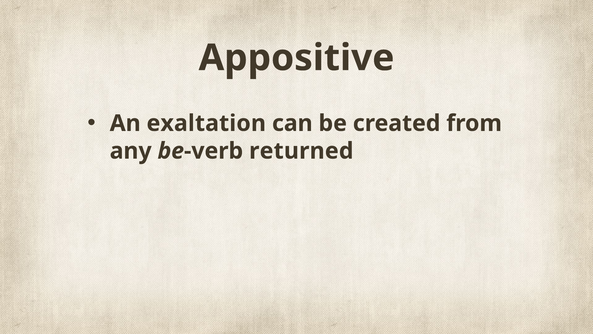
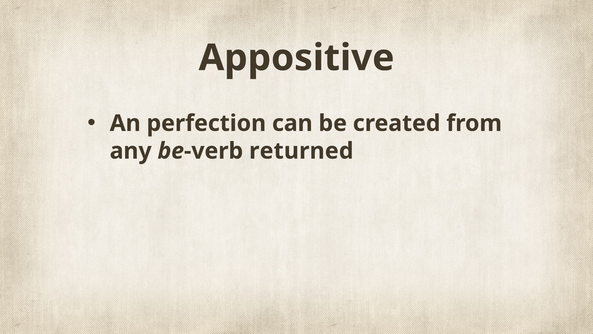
exaltation: exaltation -> perfection (206, 123)
